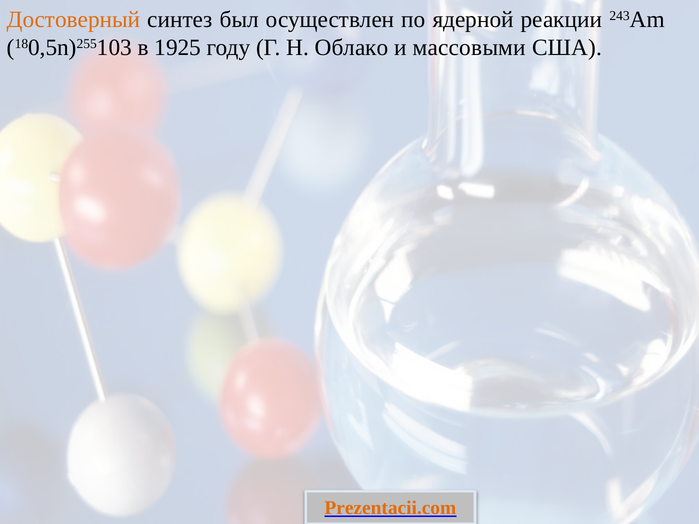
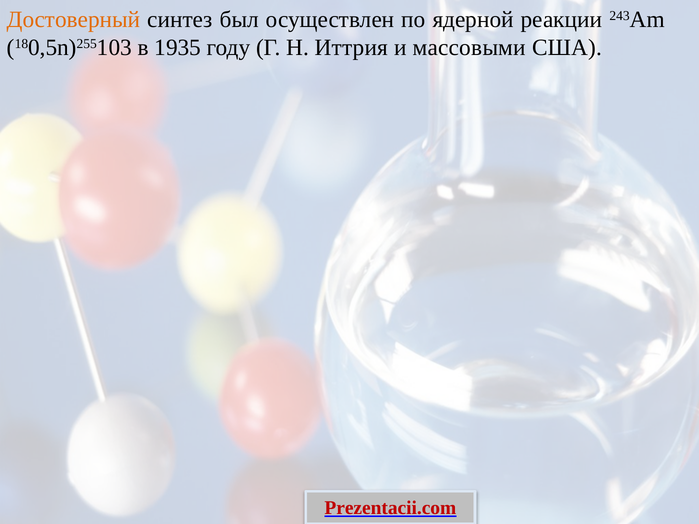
1925: 1925 -> 1935 (178, 47)
Облако: Облако -> Иттрия (351, 47)
Prezentacii.com colour: orange -> red (390, 508)
